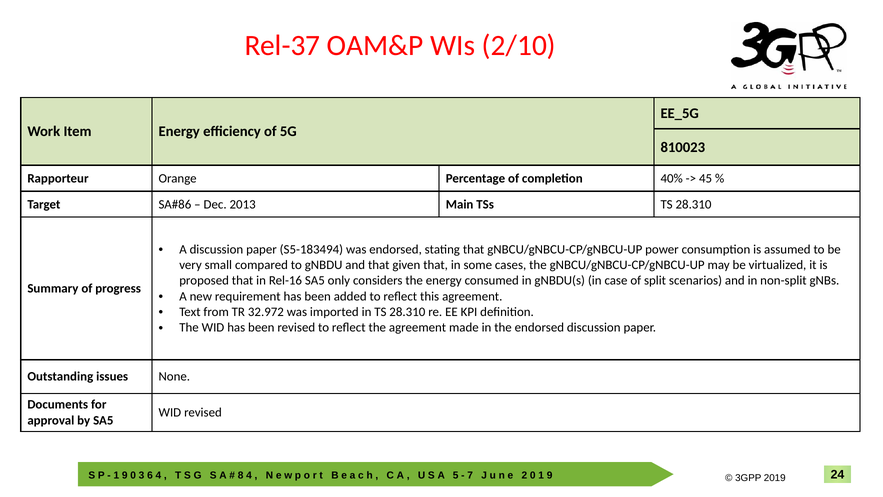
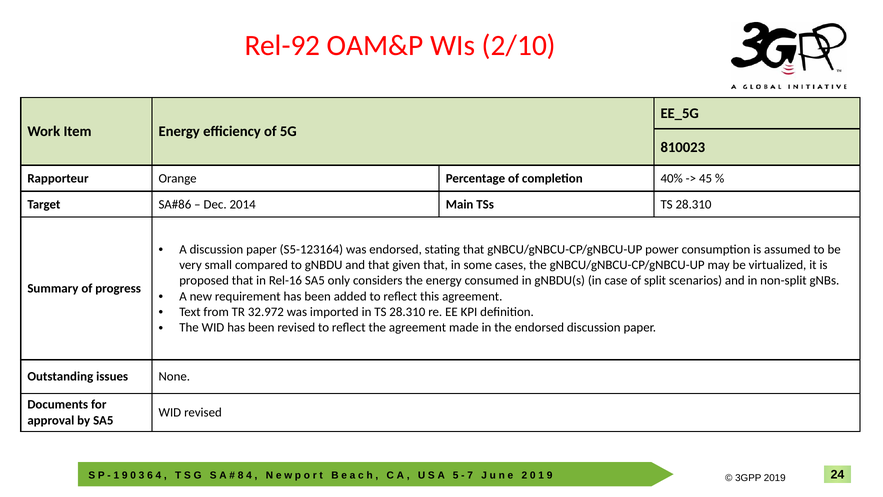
Rel-37: Rel-37 -> Rel-92 (282, 46)
2013: 2013 -> 2014 (243, 204)
S5-183494: S5-183494 -> S5-123164 (311, 249)
